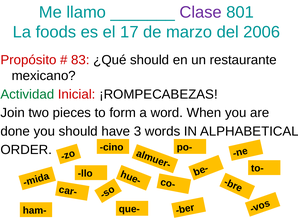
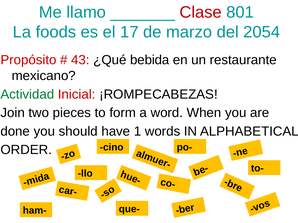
Clase colour: purple -> red (201, 12)
2006: 2006 -> 2054 (262, 32)
83: 83 -> 43 (80, 60)
¿Qué should: should -> bebida (150, 60)
3: 3 -> 1 (137, 132)
